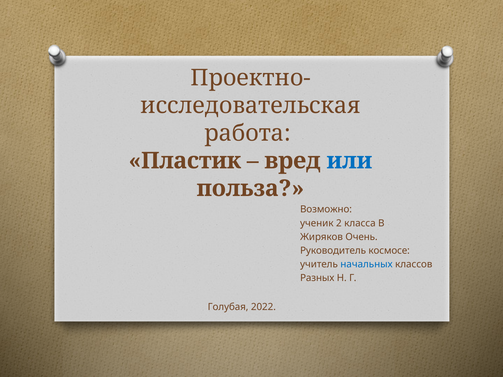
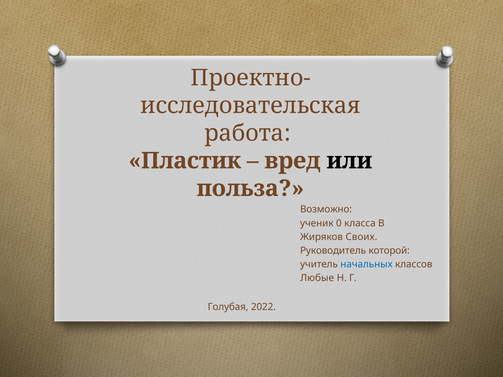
или colour: blue -> black (349, 161)
2: 2 -> 0 (339, 223)
Очень: Очень -> Своих (361, 237)
космосе: космосе -> которой (389, 251)
Разных: Разных -> Любые (317, 278)
